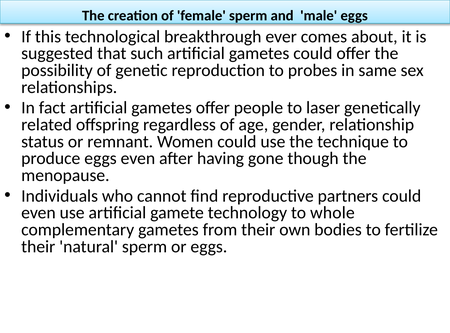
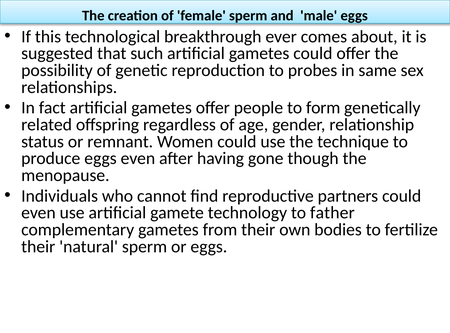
laser: laser -> form (323, 108)
whole: whole -> father (332, 213)
